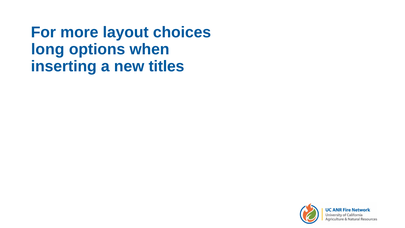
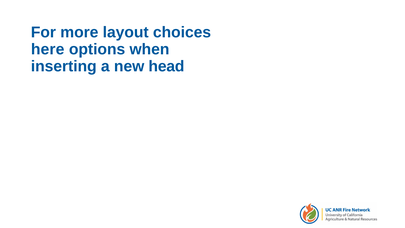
long: long -> here (48, 49)
titles: titles -> head (166, 66)
